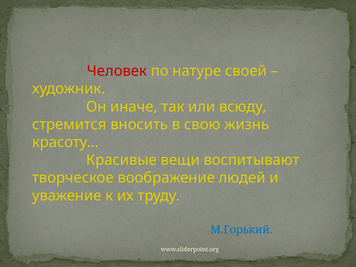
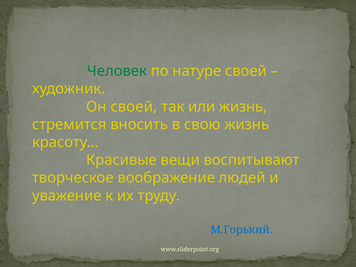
Человек colour: red -> green (117, 71)
Он иначе: иначе -> своей (134, 107)
или всюду: всюду -> жизнь (243, 107)
